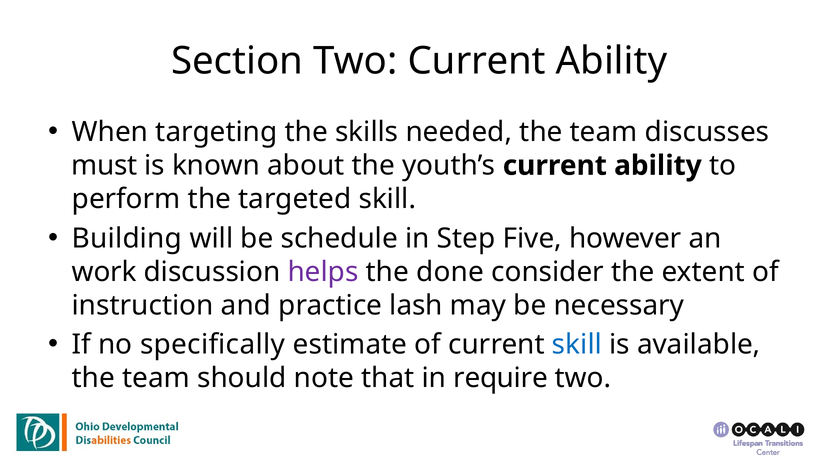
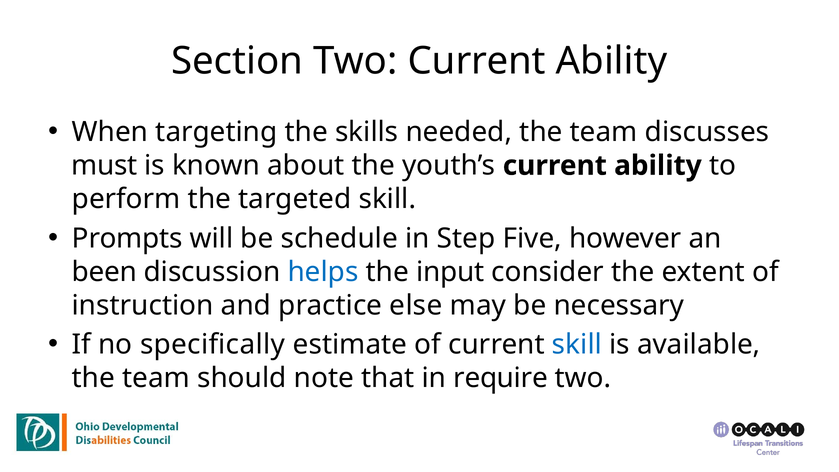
Building: Building -> Prompts (127, 238)
work: work -> been (104, 272)
helps colour: purple -> blue (323, 272)
done: done -> input (450, 272)
lash: lash -> else (416, 305)
